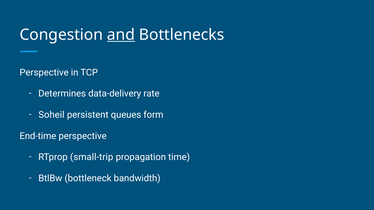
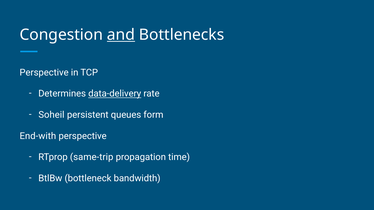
data-delivery underline: none -> present (115, 94)
End-time: End-time -> End-with (38, 136)
small-trip: small-trip -> same-trip (92, 157)
